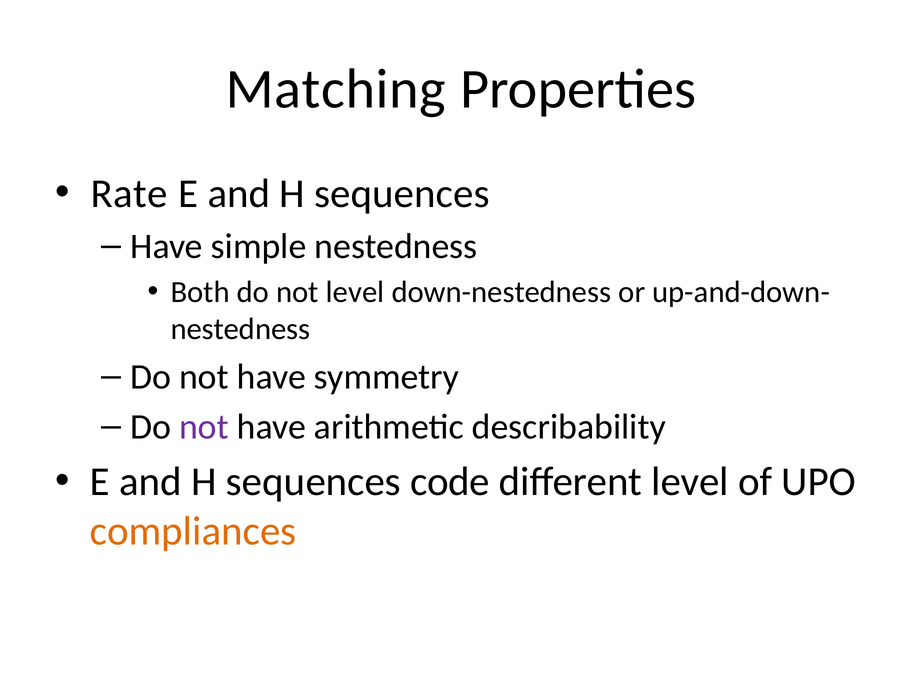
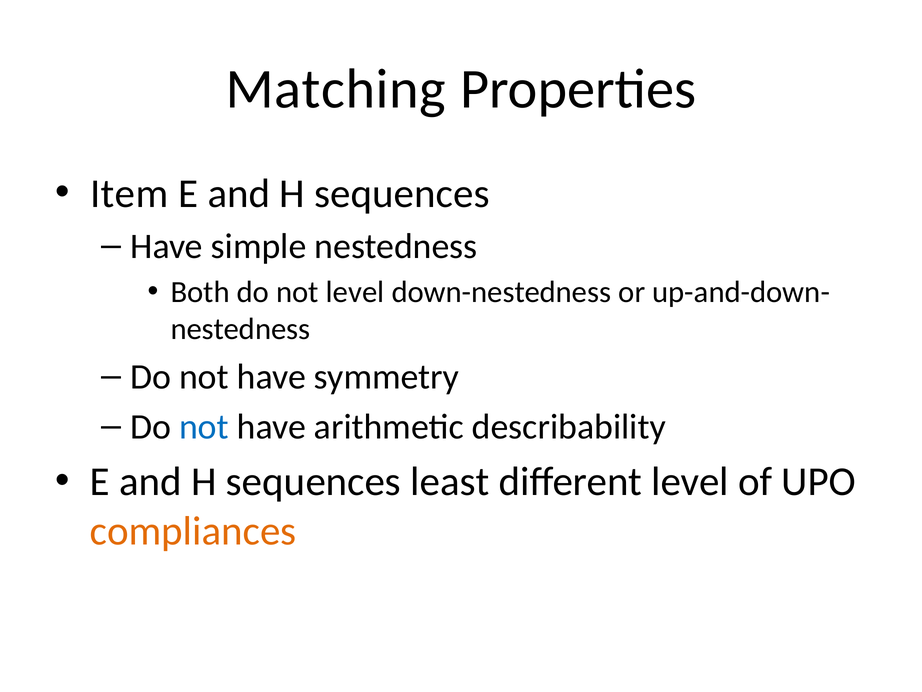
Rate: Rate -> Item (129, 193)
not colour: purple -> blue (204, 427)
code: code -> least (450, 481)
